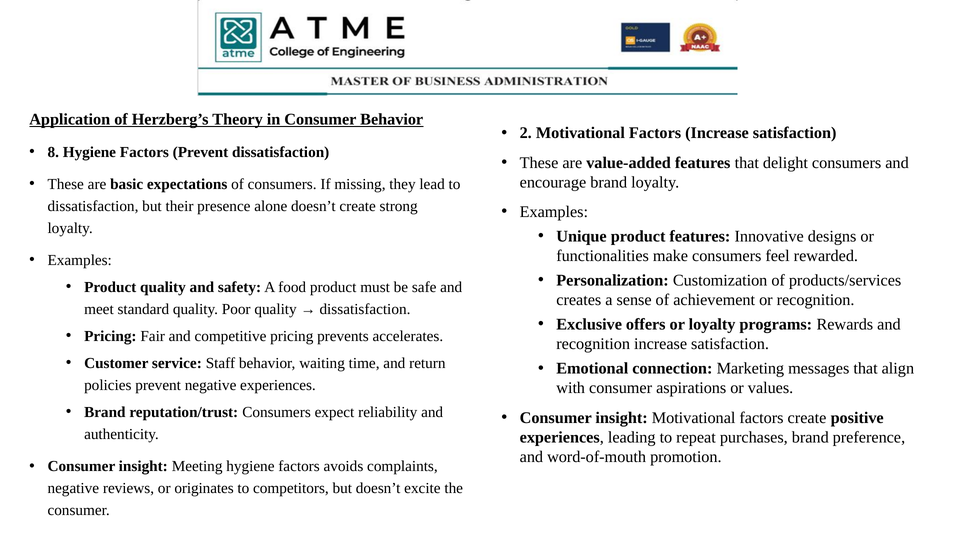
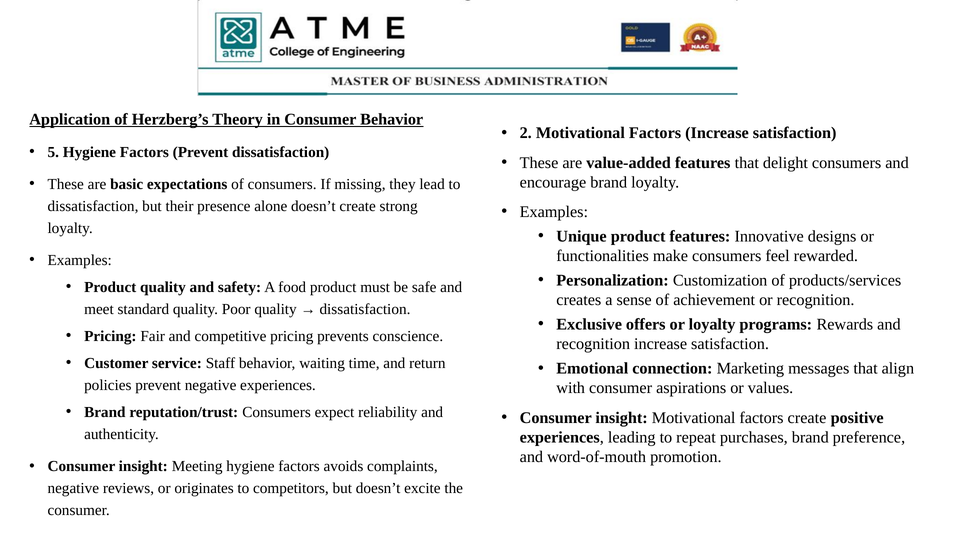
8: 8 -> 5 (53, 152)
accelerates: accelerates -> conscience (408, 336)
